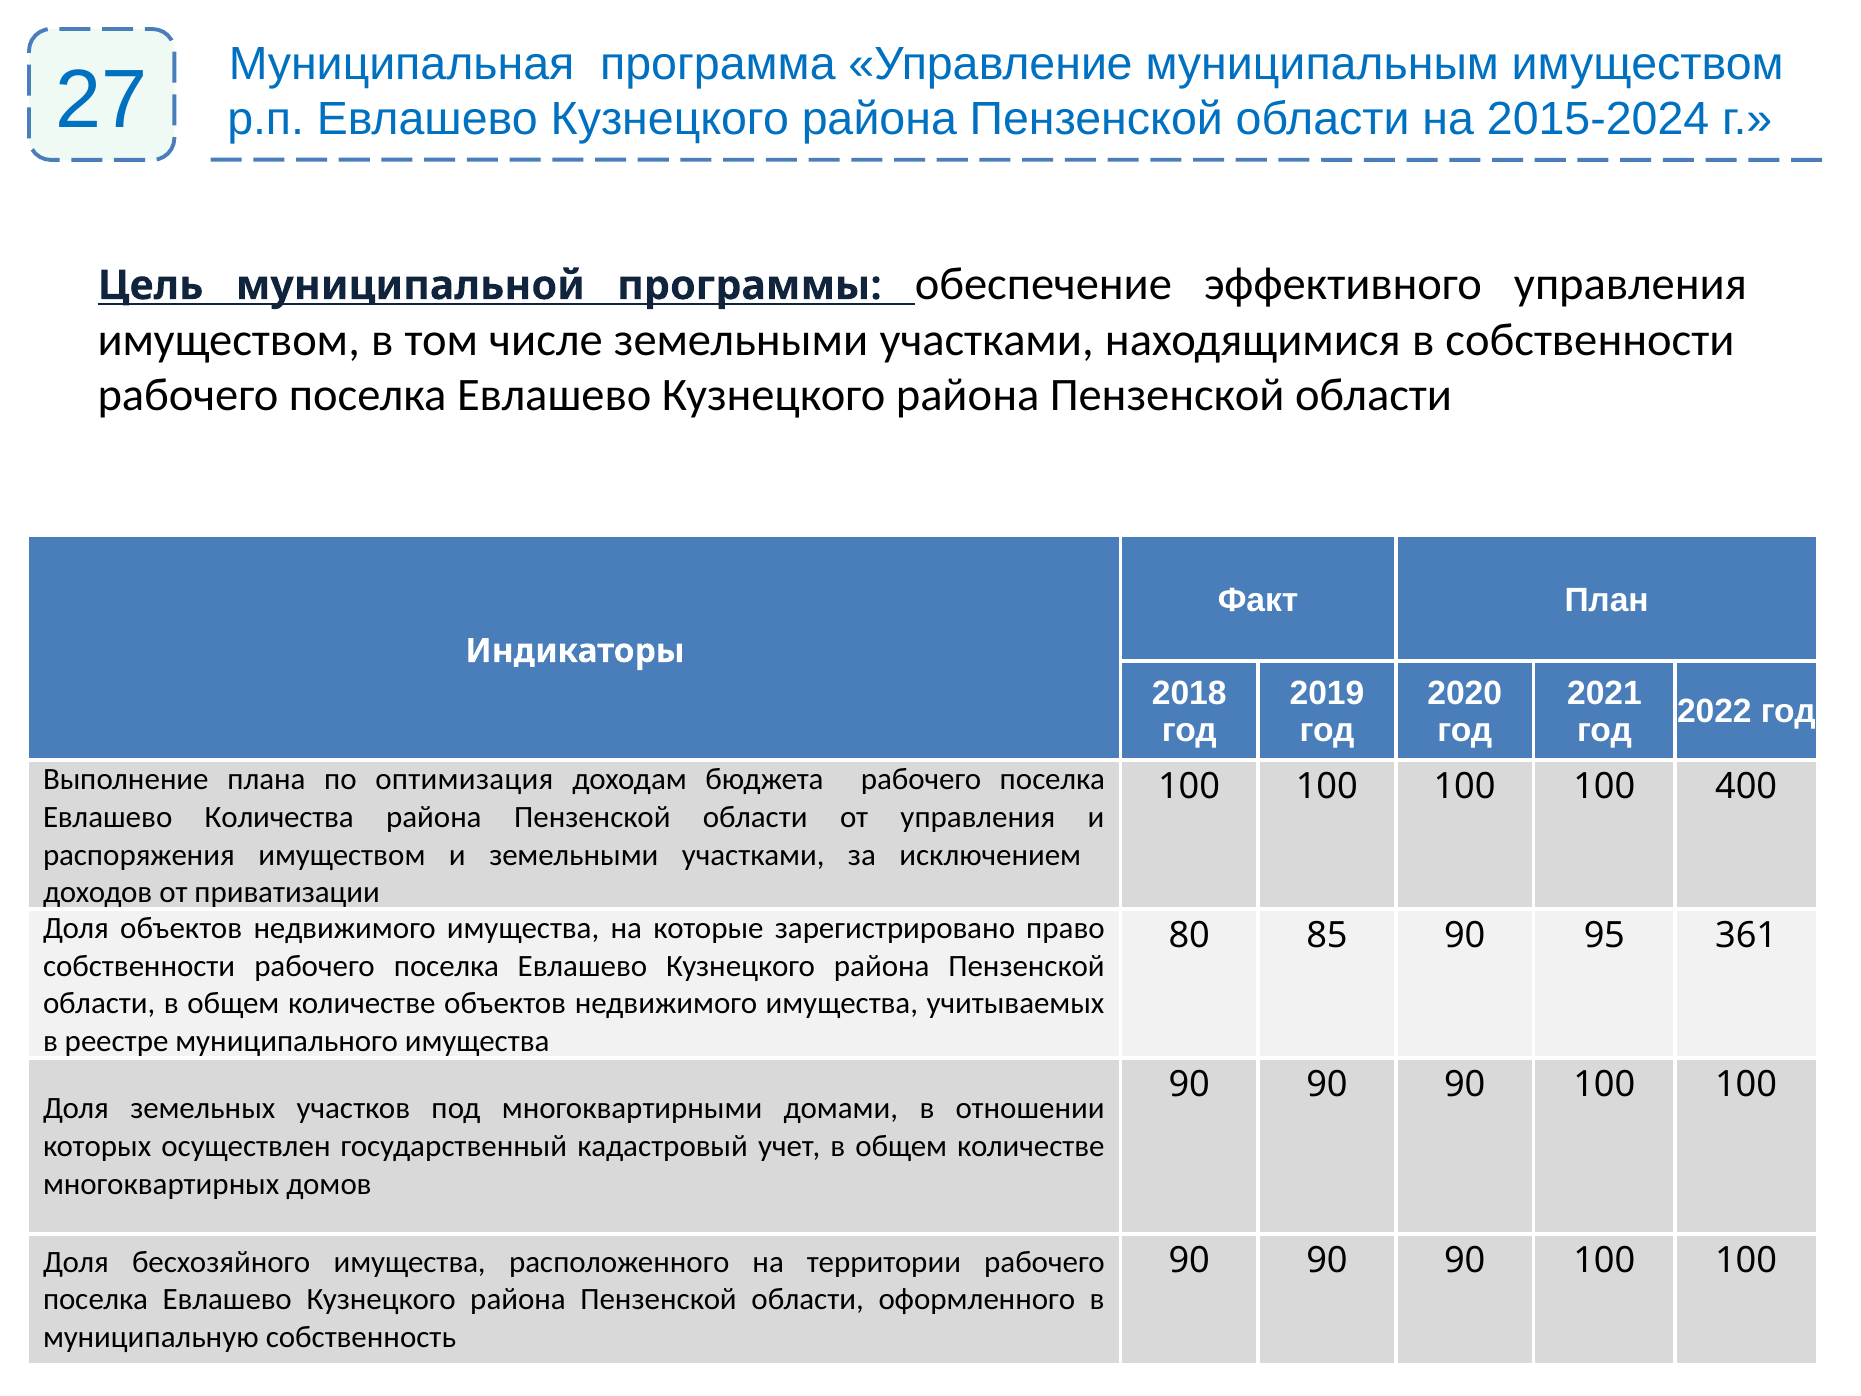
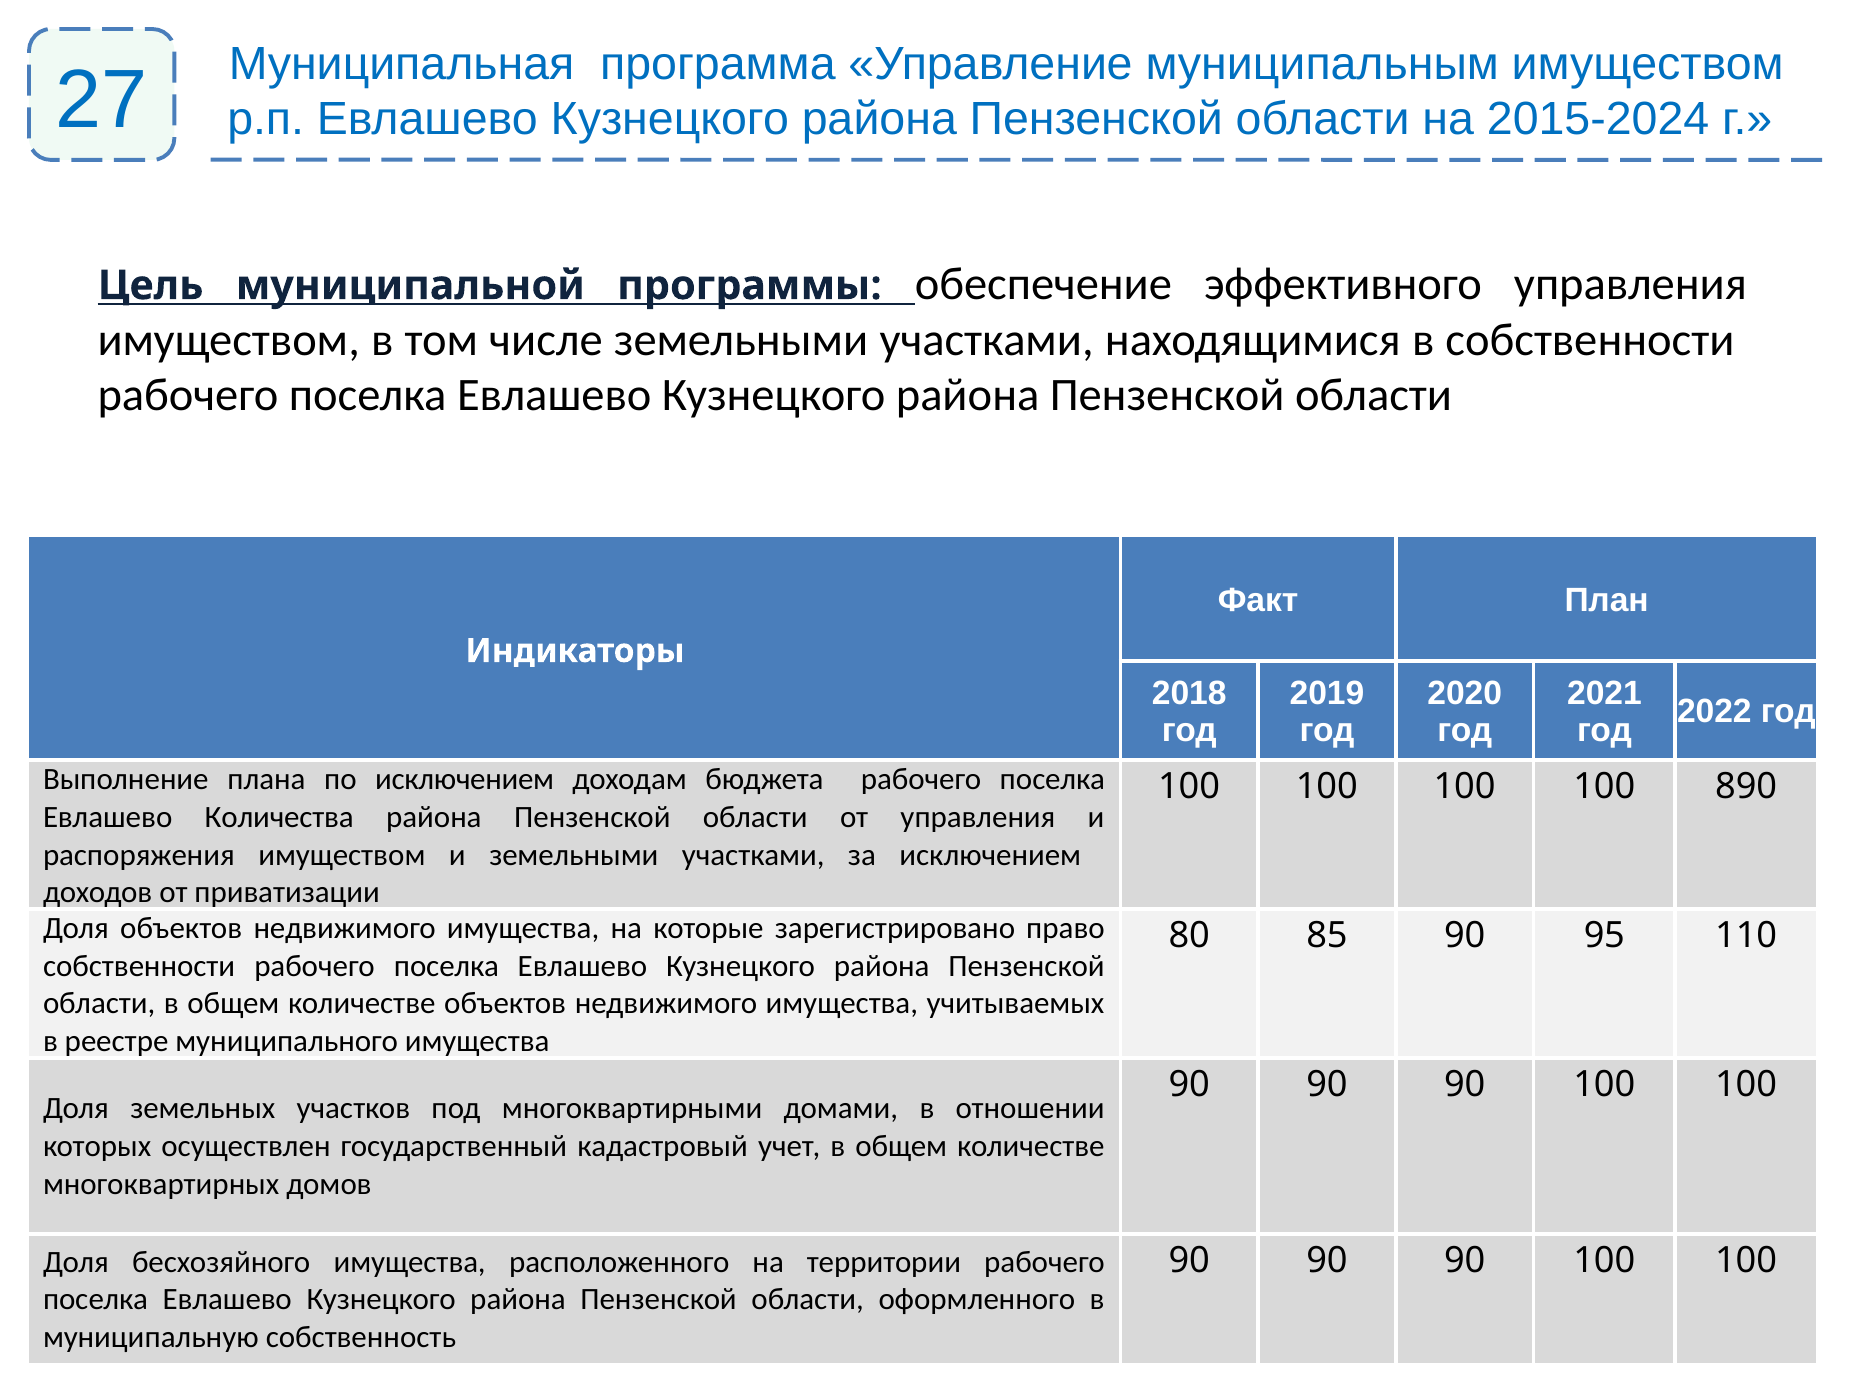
по оптимизация: оптимизация -> исключением (465, 779)
400: 400 -> 890 (1746, 787)
361: 361 -> 110 (1746, 936)
